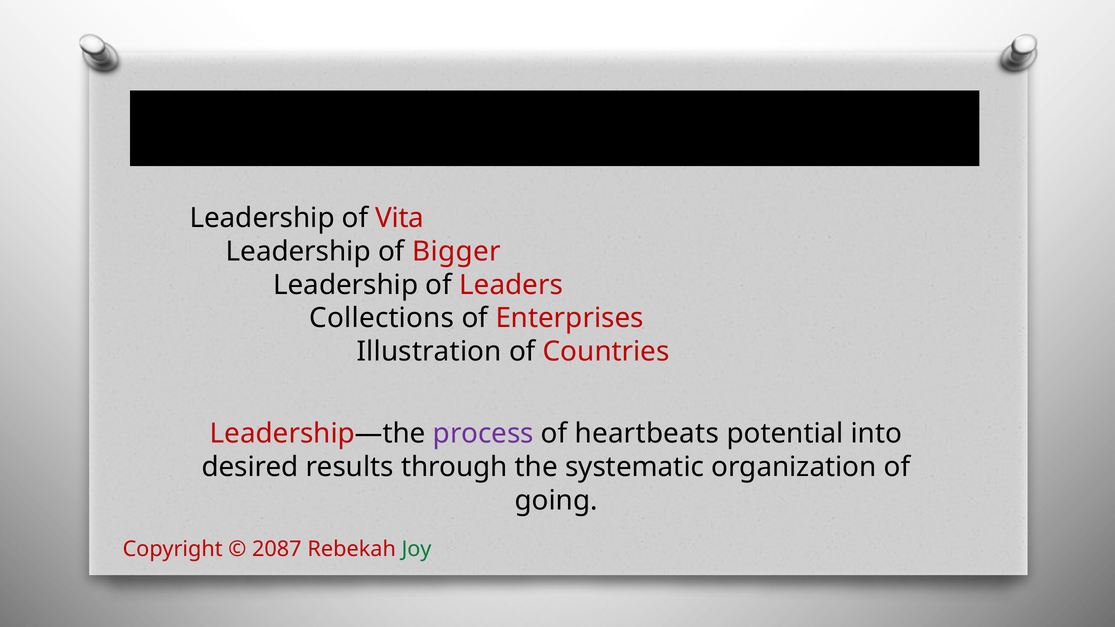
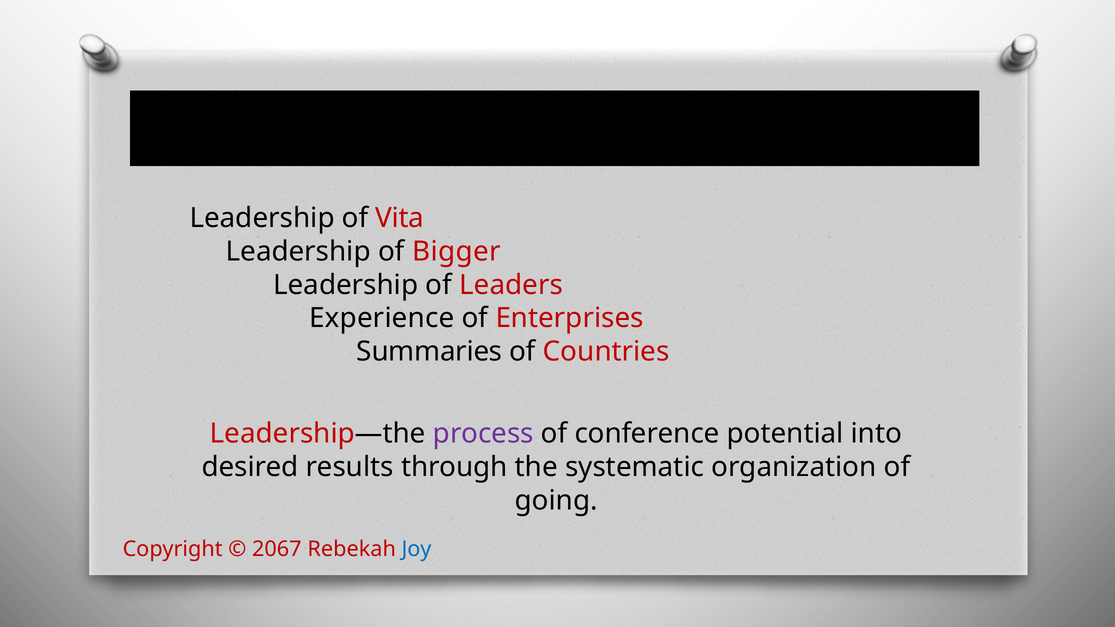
Collections: Collections -> Experience (382, 318)
Illustration: Illustration -> Summaries (429, 352)
heartbeats: heartbeats -> conference (647, 434)
2087: 2087 -> 2067 (277, 549)
Joy colour: green -> blue (416, 549)
